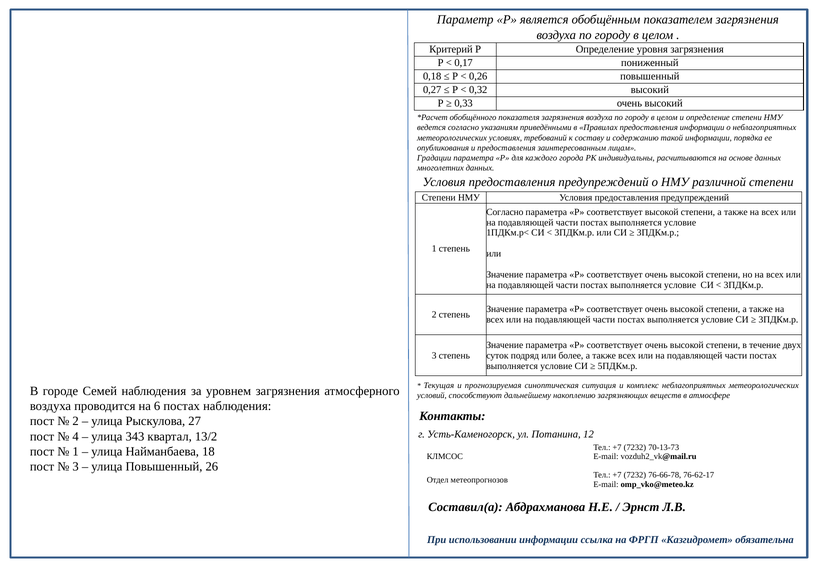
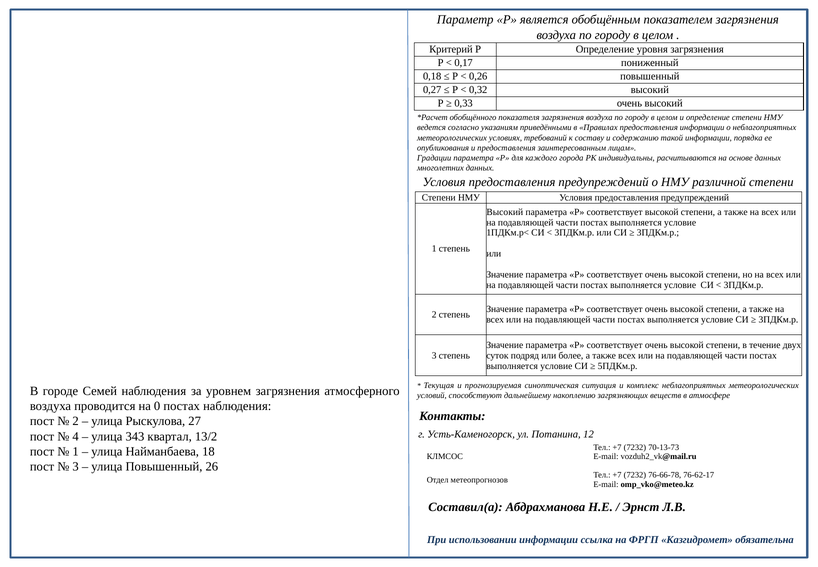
Согласно: Согласно -> Высокий (505, 212)
6: 6 -> 0 (157, 406)
